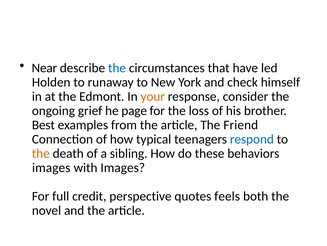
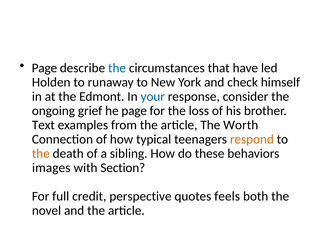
Near: Near -> Page (44, 68)
your colour: orange -> blue (153, 96)
Best: Best -> Text (43, 125)
Friend: Friend -> Worth (241, 125)
respond colour: blue -> orange (252, 139)
with Images: Images -> Section (123, 167)
